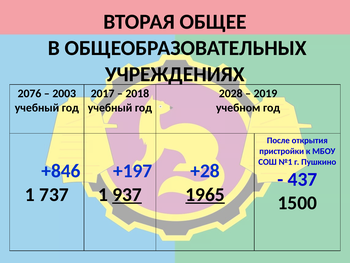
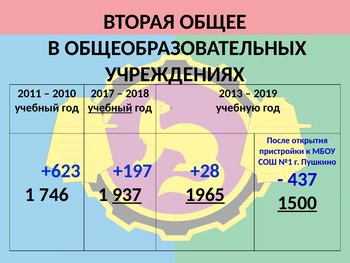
2076: 2076 -> 2011 (29, 93)
2003: 2003 -> 2010 (64, 93)
2028: 2028 -> 2013 (231, 93)
учебный underline: none -> present (110, 108)
учебном: учебном -> учебную (238, 108)
+846: +846 -> +623 (61, 171)
737: 737 -> 746 (54, 194)
1500 underline: none -> present (297, 203)
